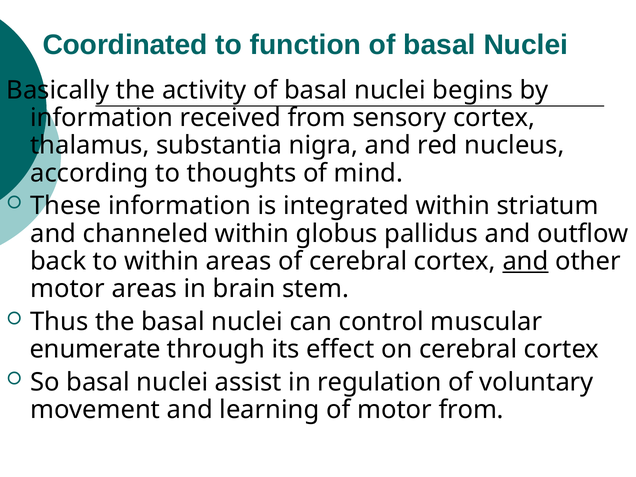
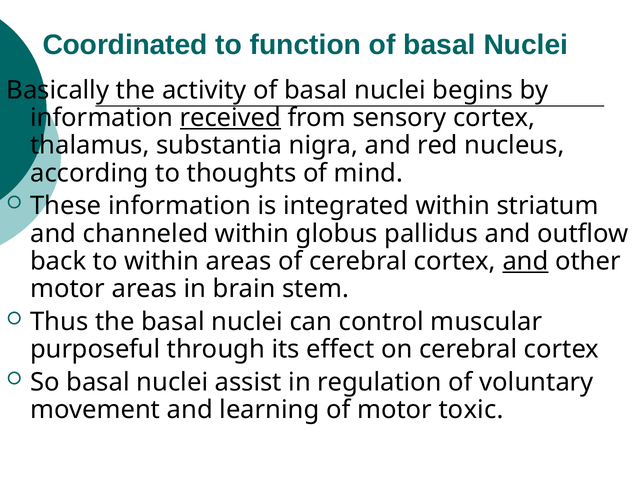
received underline: none -> present (230, 118)
enumerate: enumerate -> purposeful (95, 349)
motor from: from -> toxic (471, 410)
